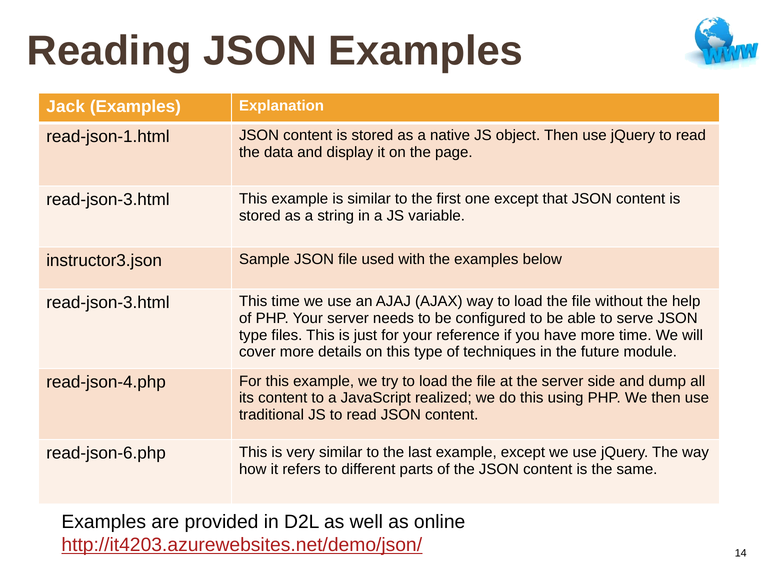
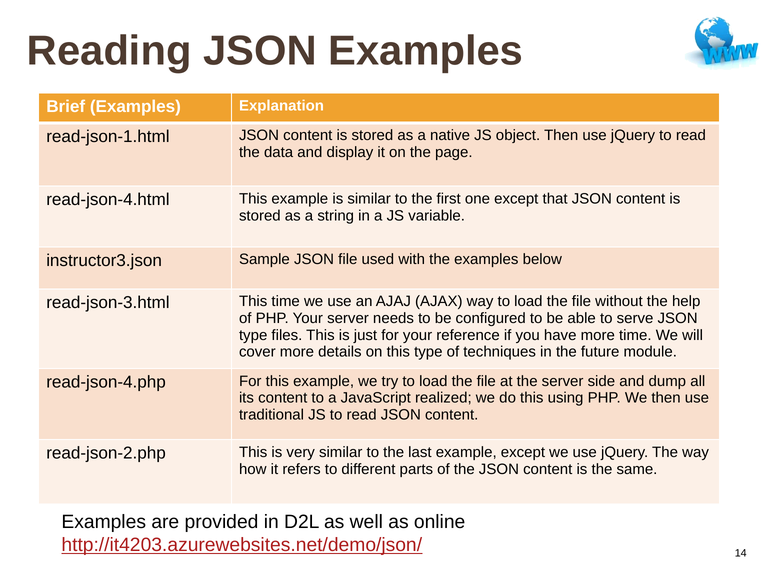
Jack: Jack -> Brief (66, 107)
read-json-3.html: read-json-3.html -> read-json-4.html (108, 200)
read-json-6.php: read-json-6.php -> read-json-2.php (106, 454)
